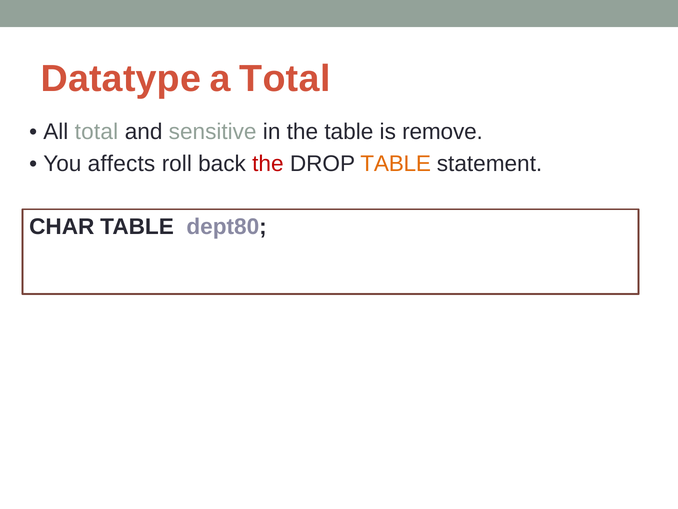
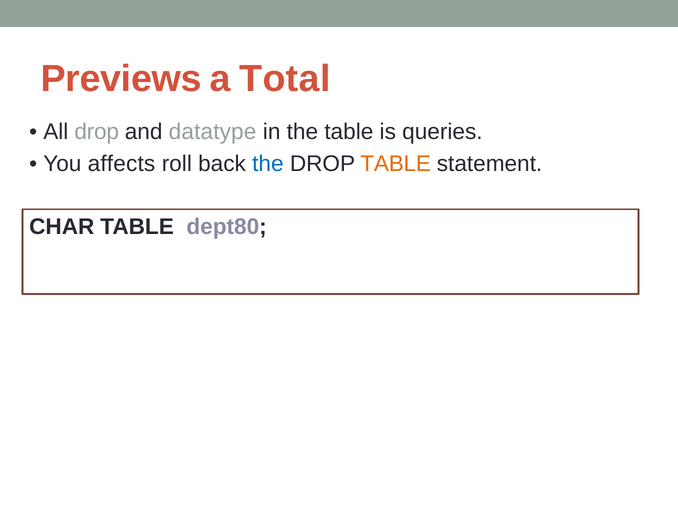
Datatype: Datatype -> Previews (121, 79)
All total: total -> drop (97, 132)
sensitive: sensitive -> datatype (213, 132)
remove: remove -> queries (442, 132)
the colour: red -> blue (268, 163)
